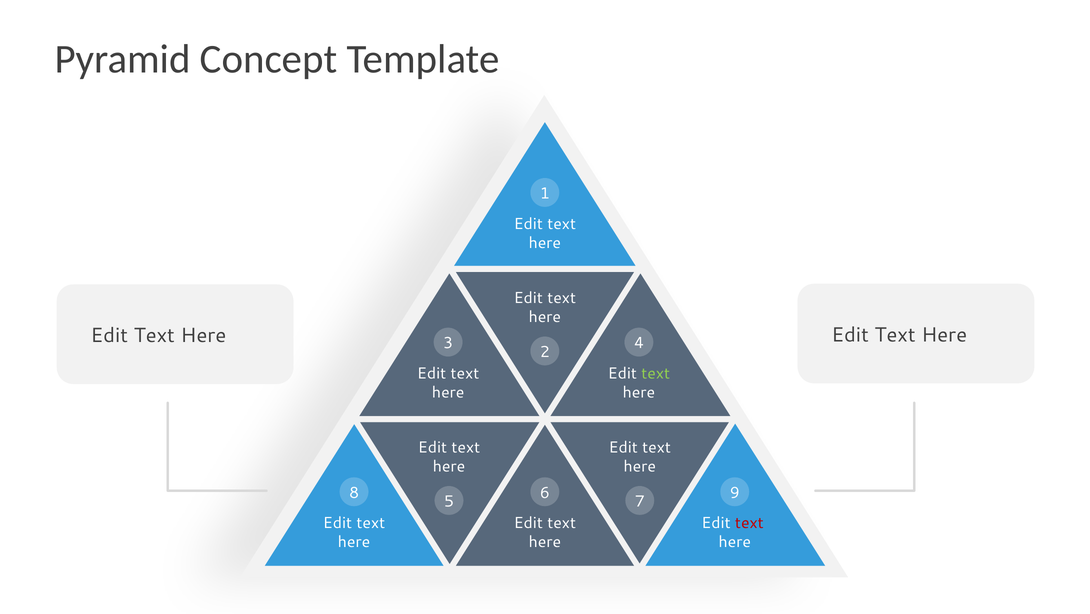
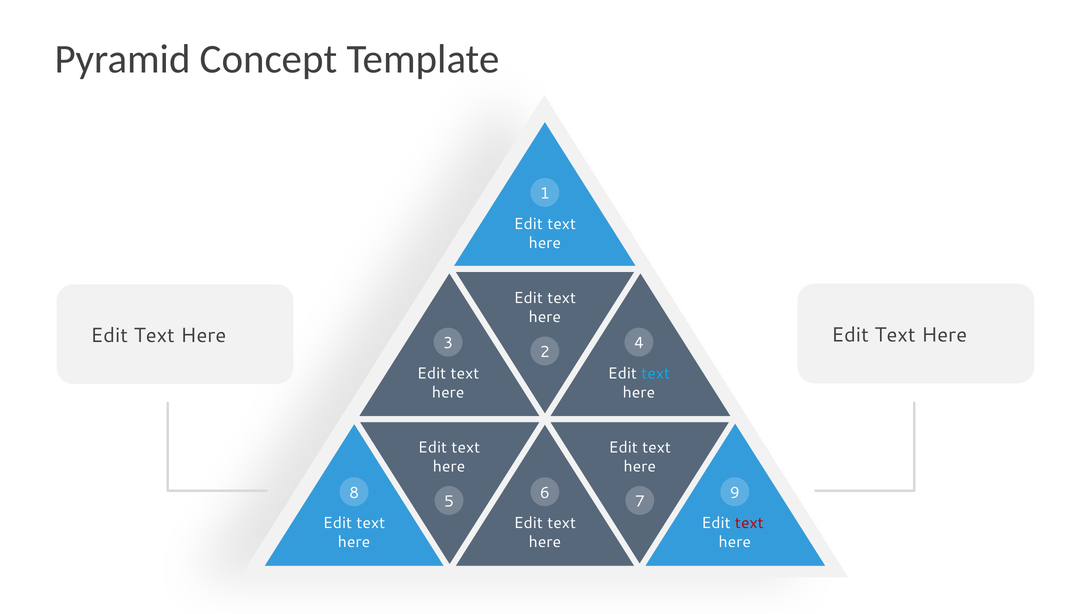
text colour: light green -> light blue (656, 373)
